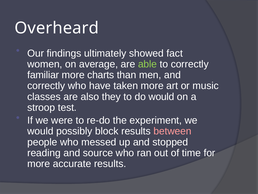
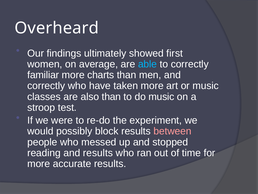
fact: fact -> first (175, 53)
able colour: light green -> light blue (147, 64)
also they: they -> than (111, 96)
do would: would -> music (161, 96)
and source: source -> results (98, 153)
